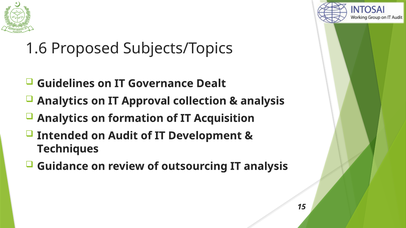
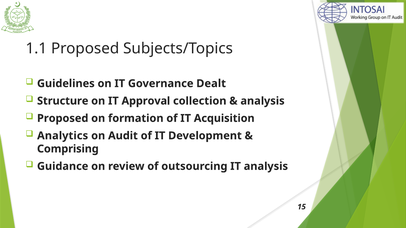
1.6: 1.6 -> 1.1 (36, 48)
Analytics: Analytics -> Structure (63, 101)
Analytics: Analytics -> Proposed (63, 118)
Intended: Intended -> Analytics (63, 136)
Techniques: Techniques -> Comprising (68, 149)
